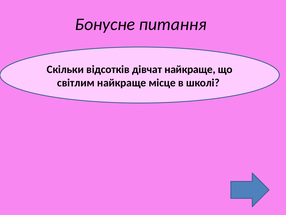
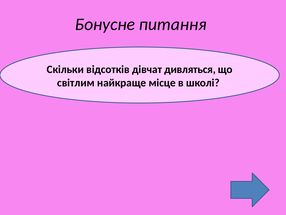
дівчат найкраще: найкраще -> дивляться (190, 69)
